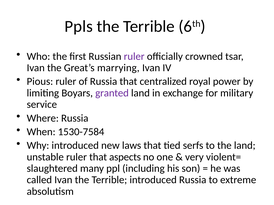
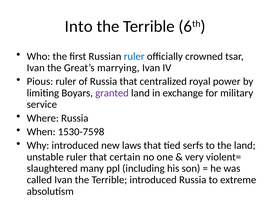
Ppls: Ppls -> Into (79, 27)
ruler colour: purple -> blue (134, 56)
1530-7584: 1530-7584 -> 1530-7598 (81, 132)
aspects: aspects -> certain (125, 157)
